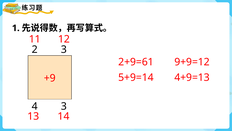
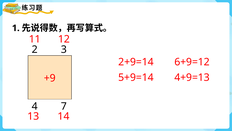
2+9=61: 2+9=61 -> 2+9=14 (136, 62)
9+9=12: 9+9=12 -> 6+9=12 (192, 62)
4 3: 3 -> 7 (64, 106)
